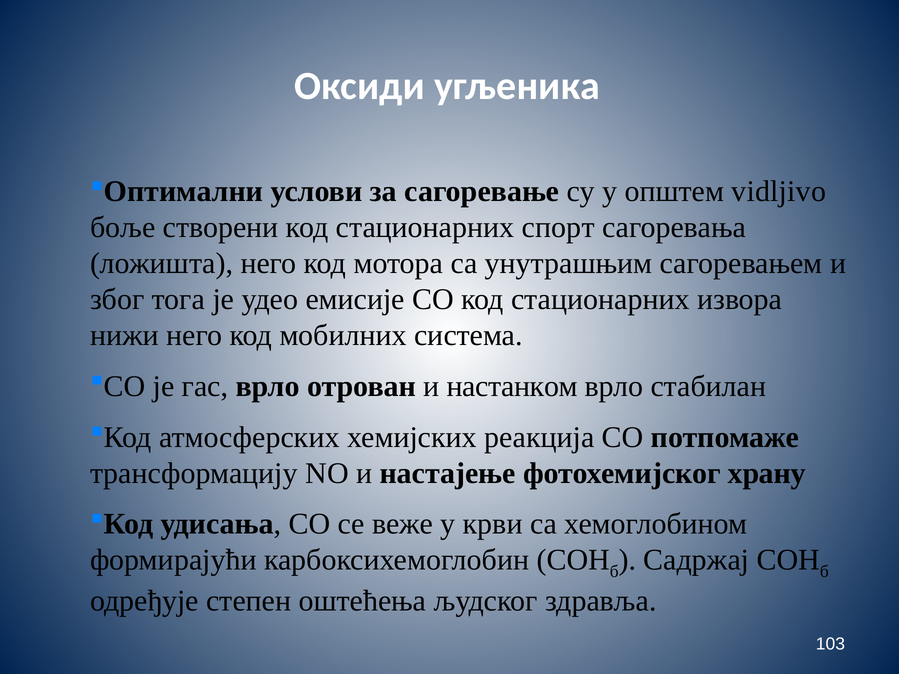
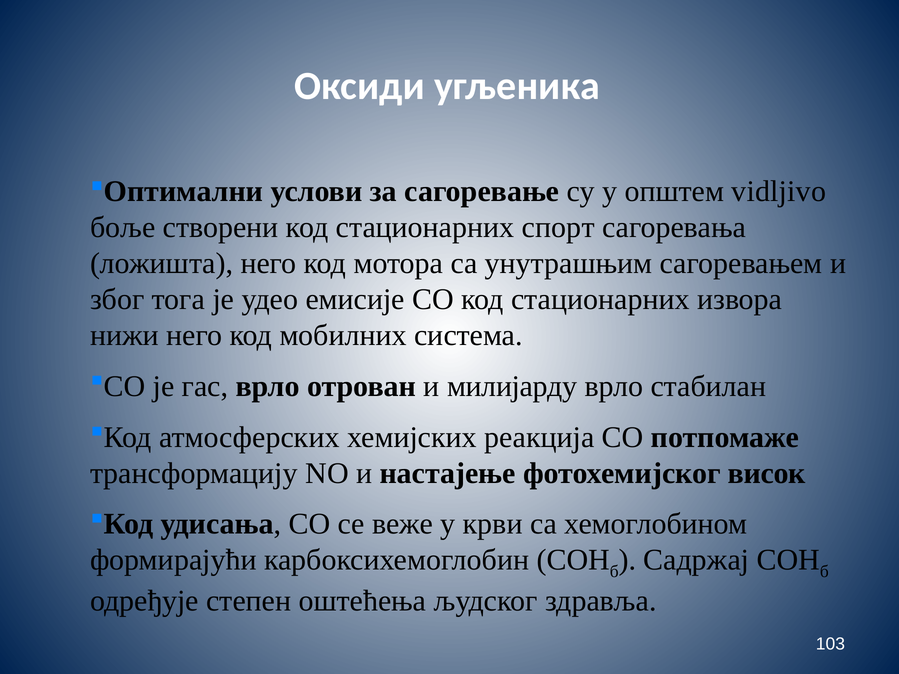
настанком: настанком -> милијарду (512, 386)
храну: храну -> висок (767, 473)
